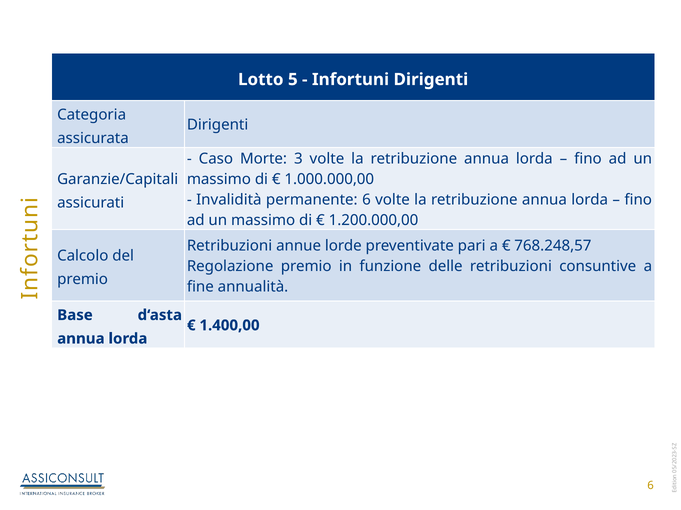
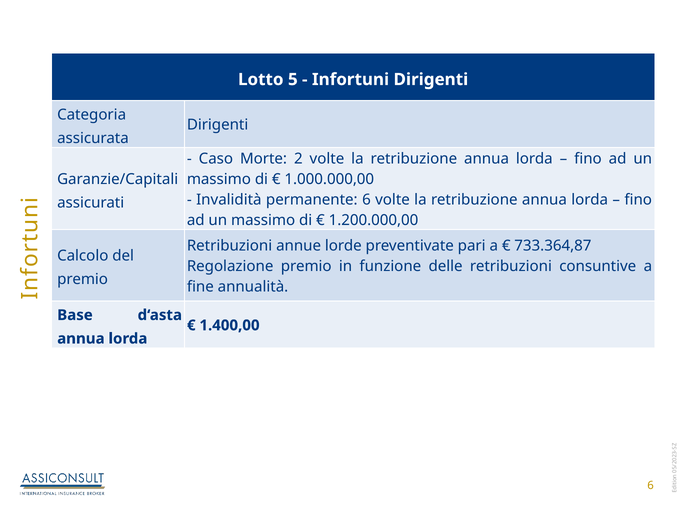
Morte 3: 3 -> 2 (298, 159)
768.248,57: 768.248,57 -> 733.364,87 (553, 246)
